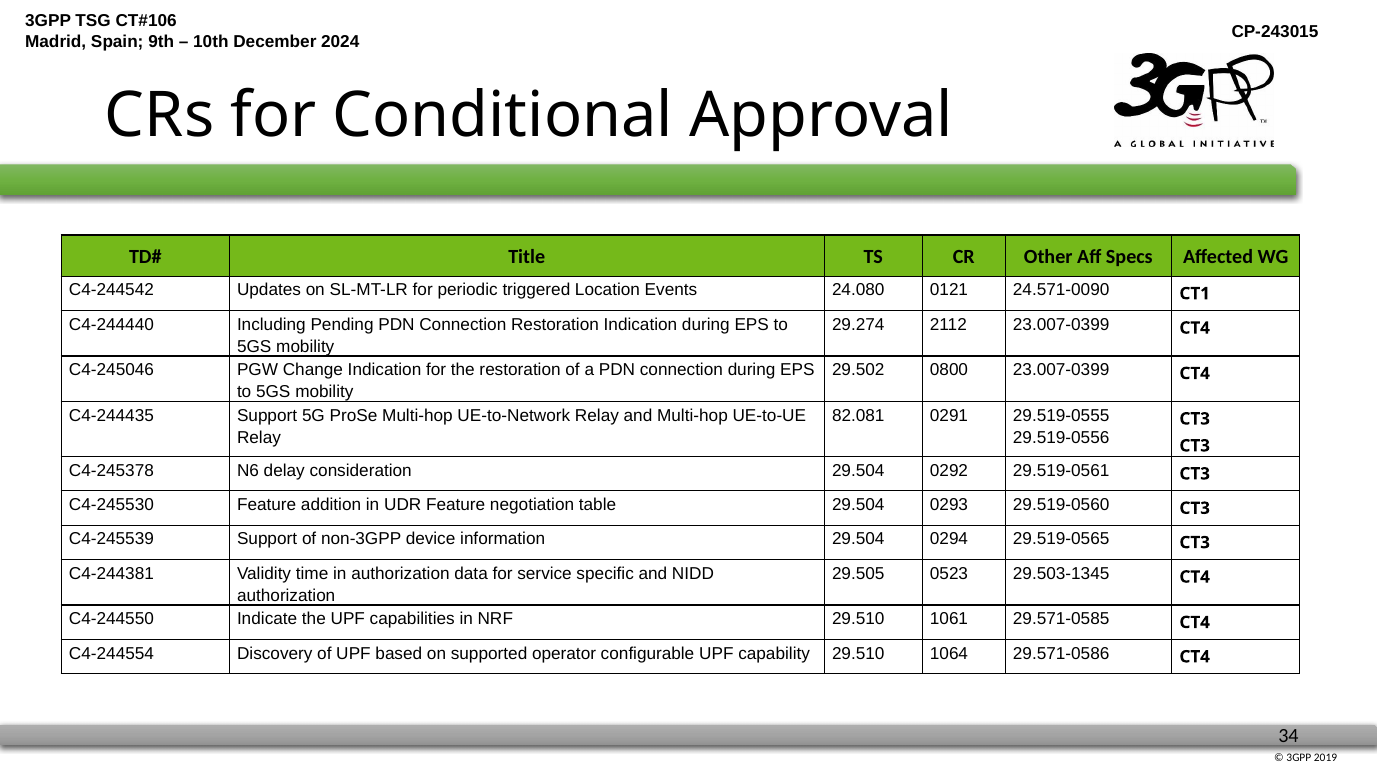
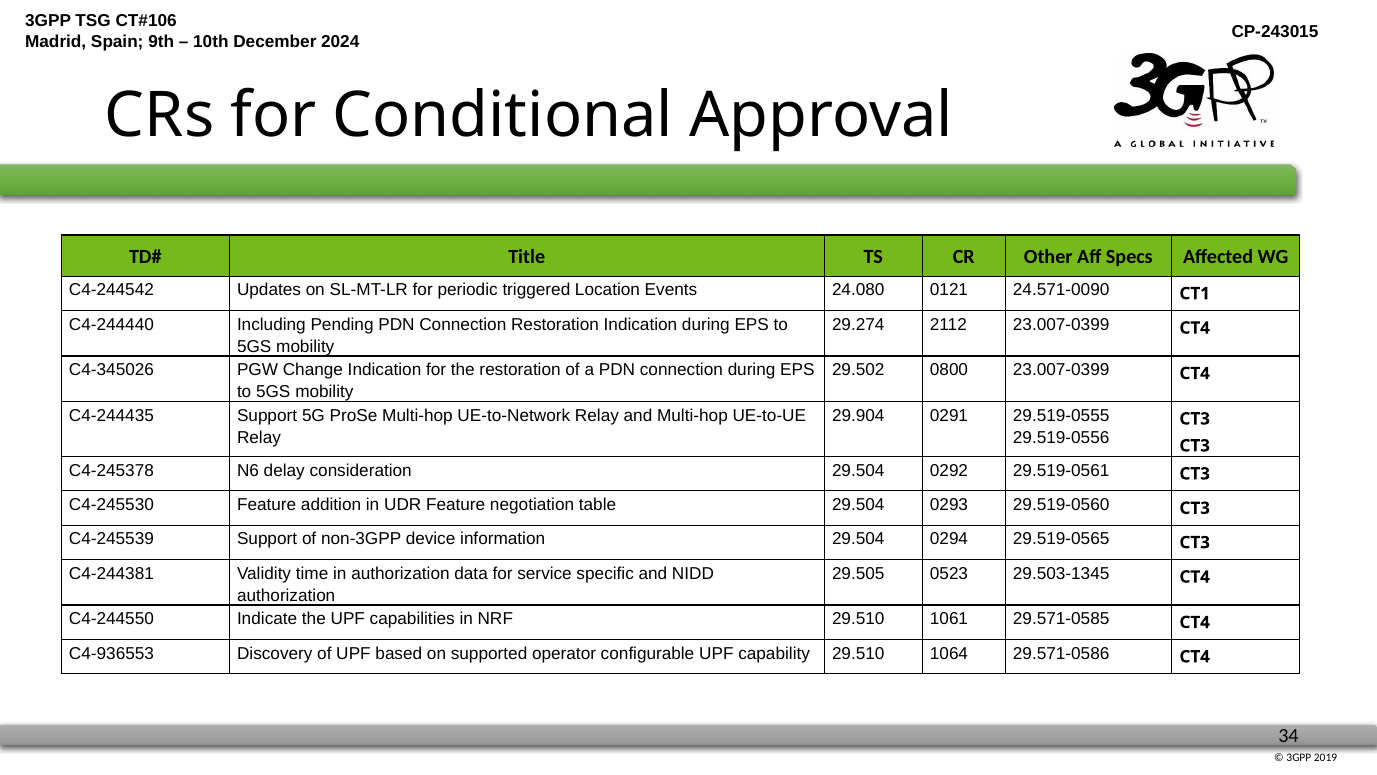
C4-245046: C4-245046 -> C4-345026 (111, 370)
82.081: 82.081 -> 29.904 (858, 415)
C4-244554: C4-244554 -> C4-936553 (111, 653)
